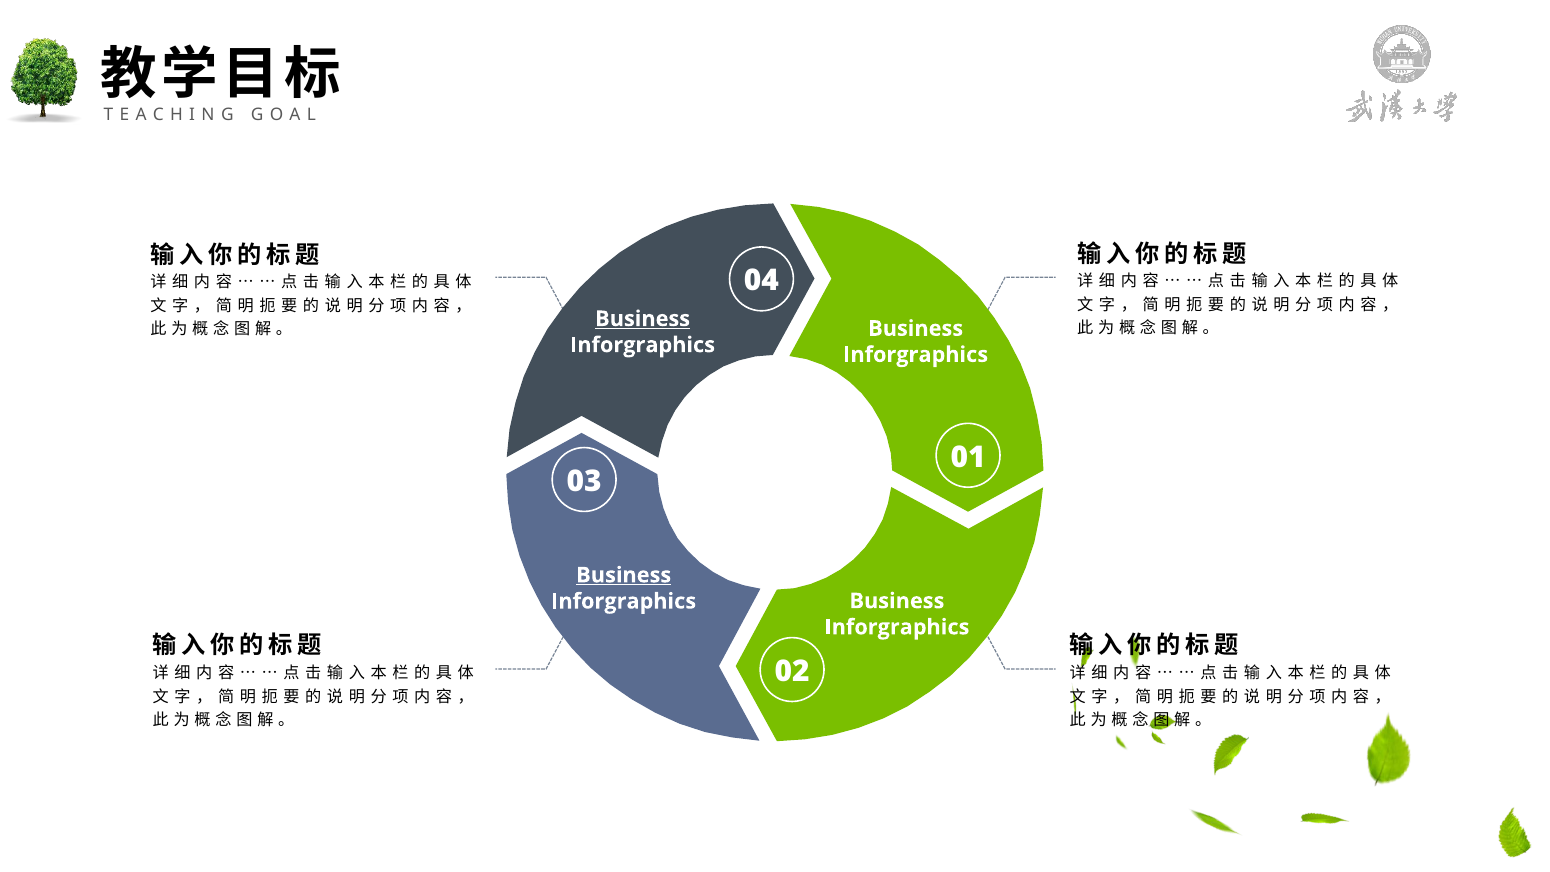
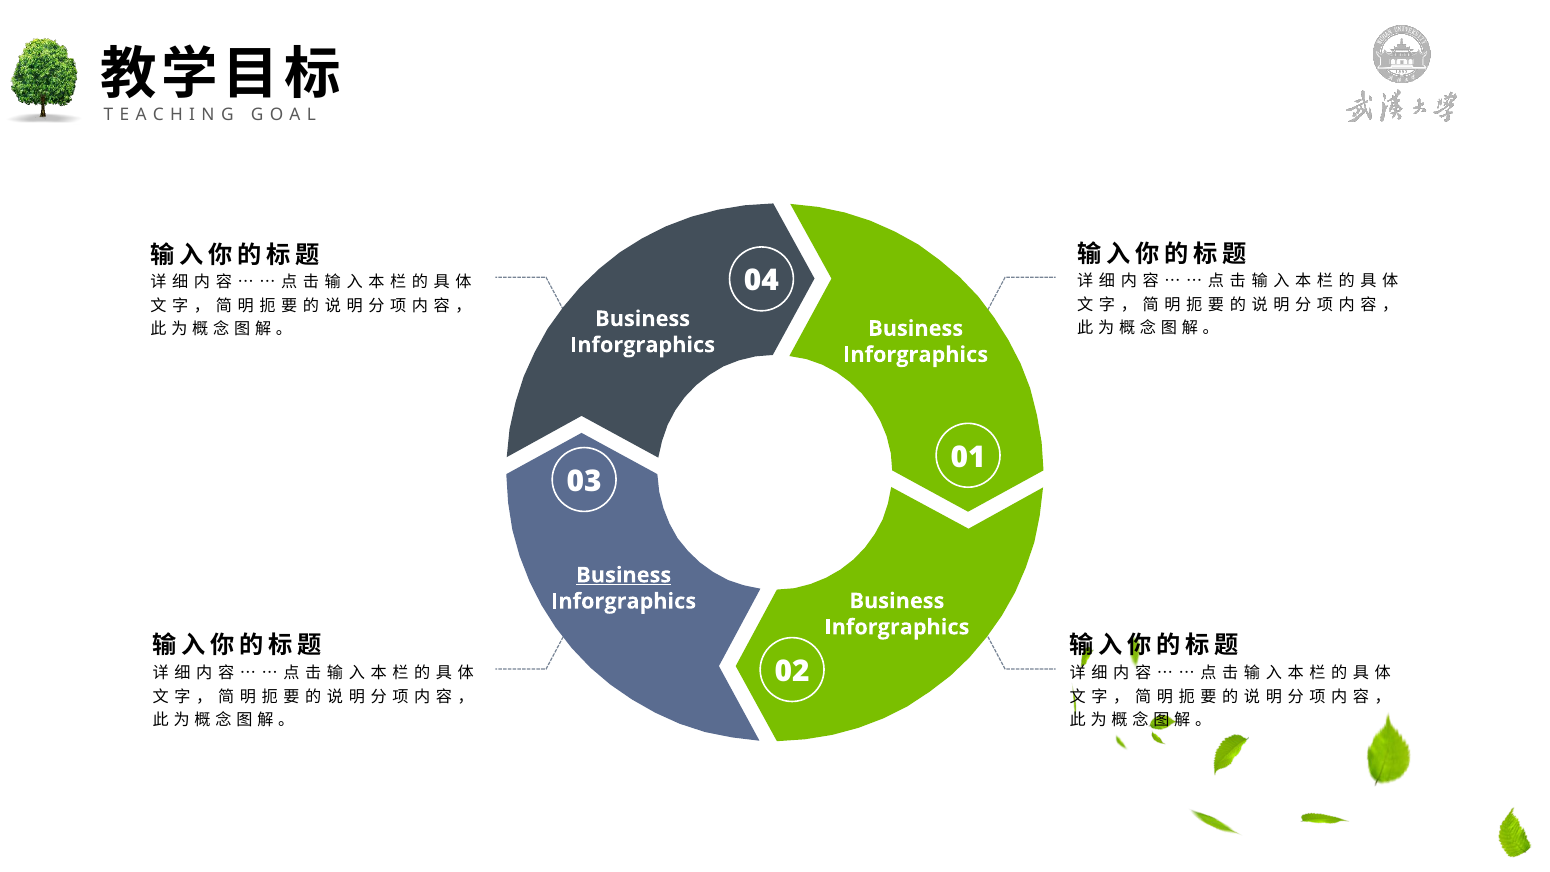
Business underline: present -> none (643, 319)
